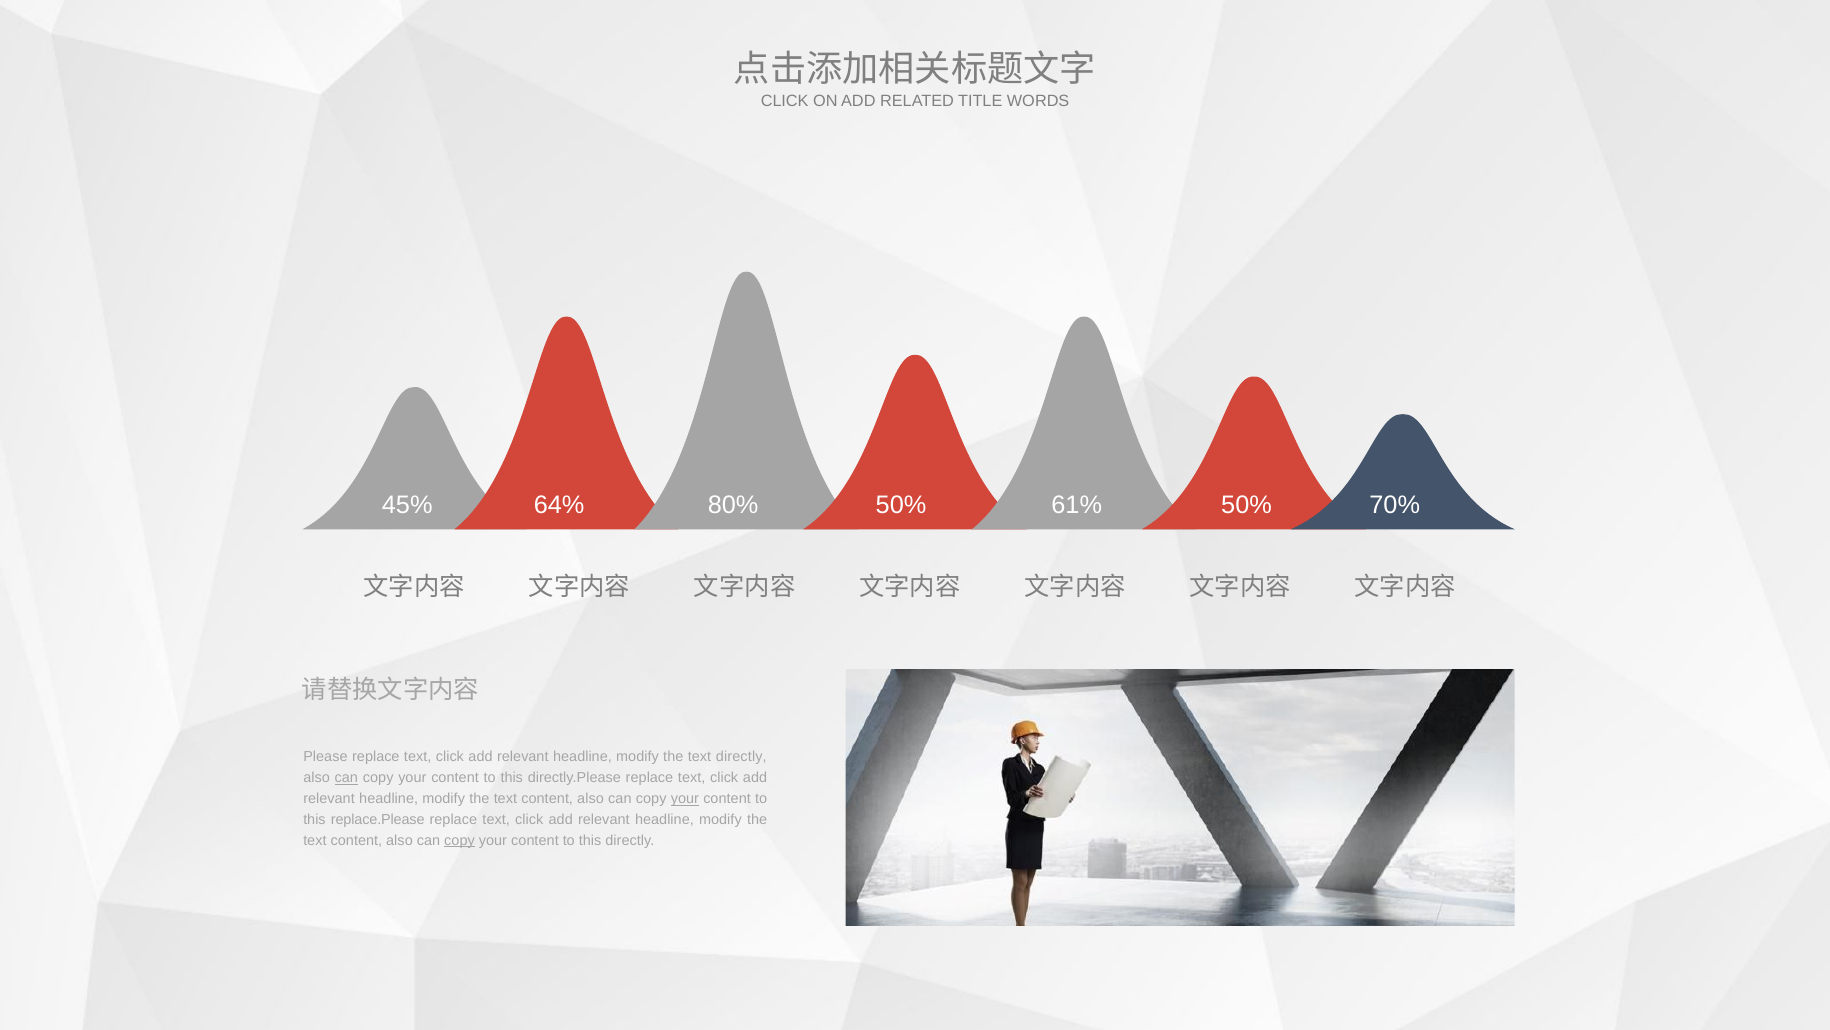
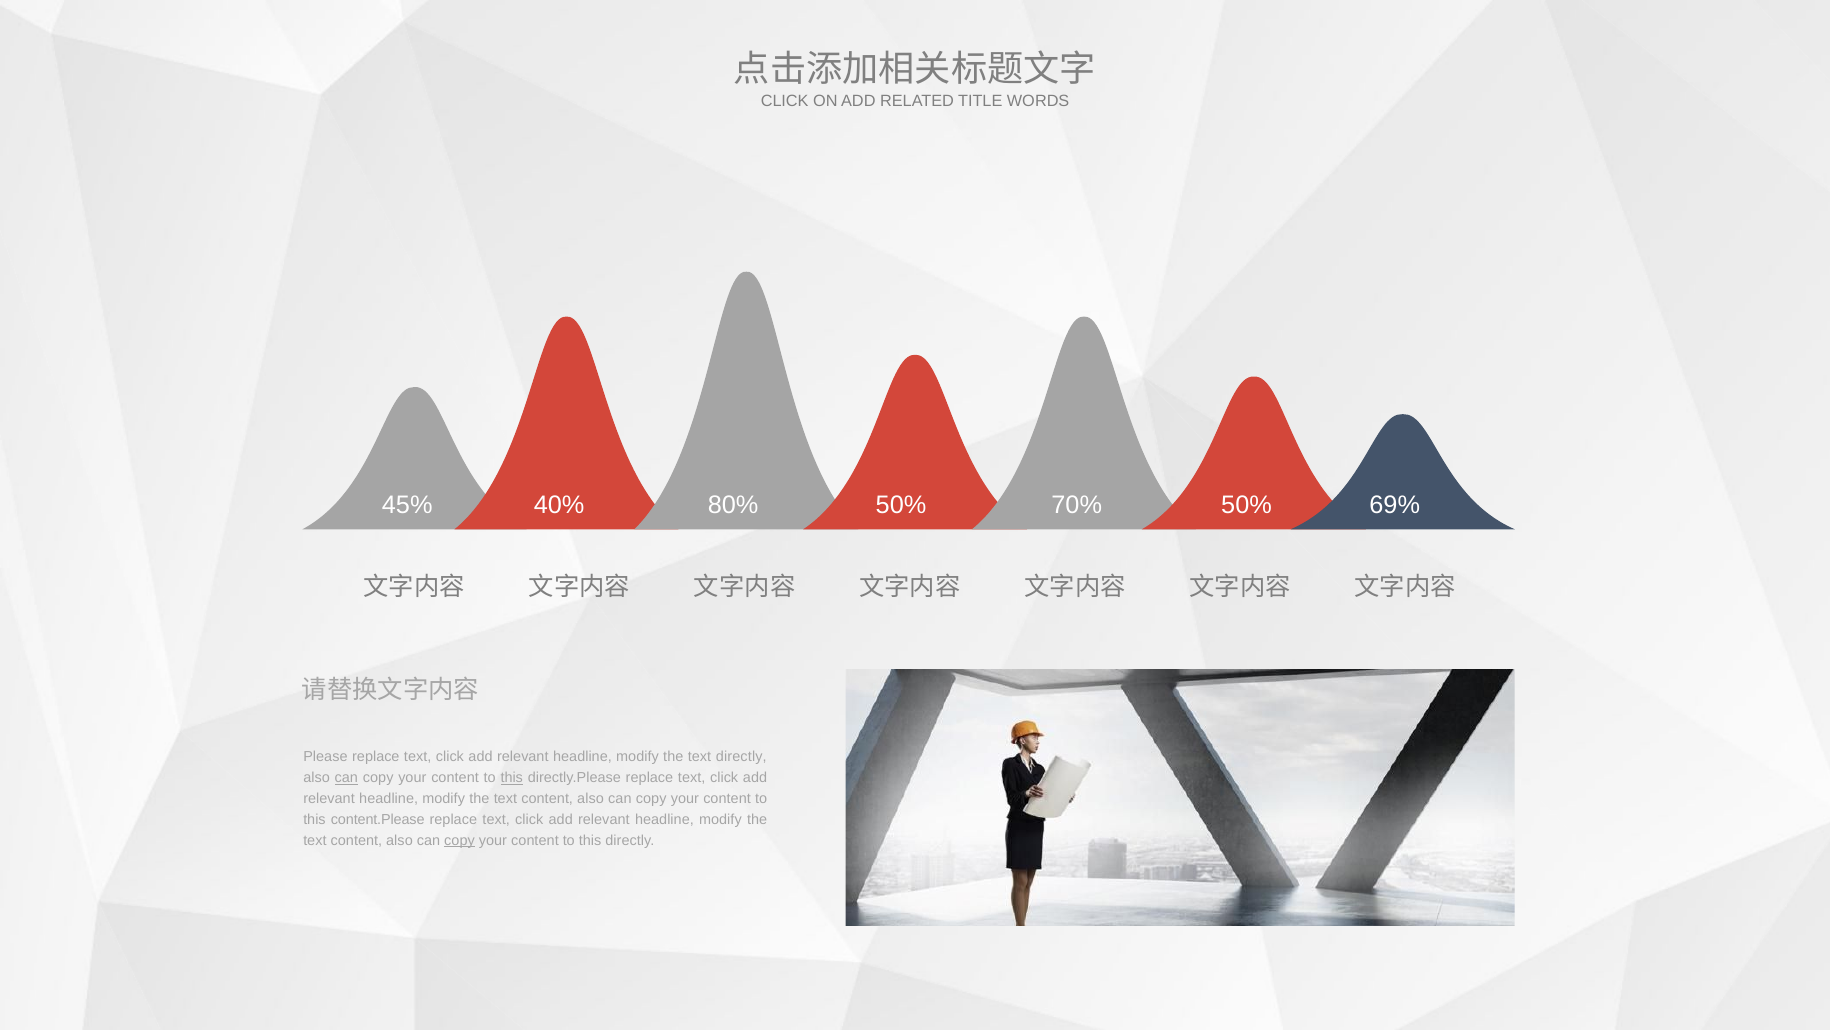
64%: 64% -> 40% (559, 505)
61%: 61% -> 70% (1077, 505)
70%: 70% -> 69% (1395, 505)
this underline: none -> present (512, 777)
your underline: present -> none (685, 798)
replace.Please: replace.Please -> content.Please (378, 819)
